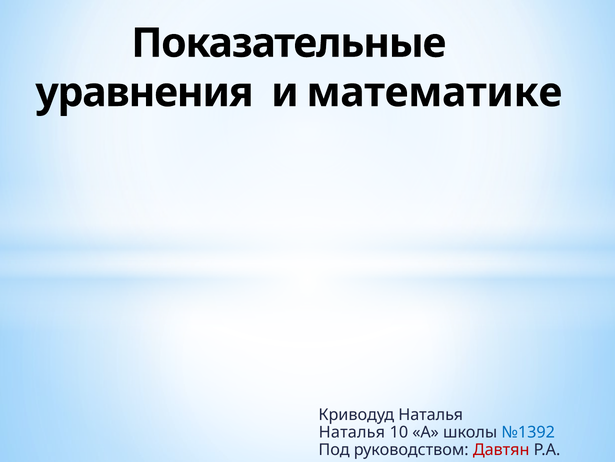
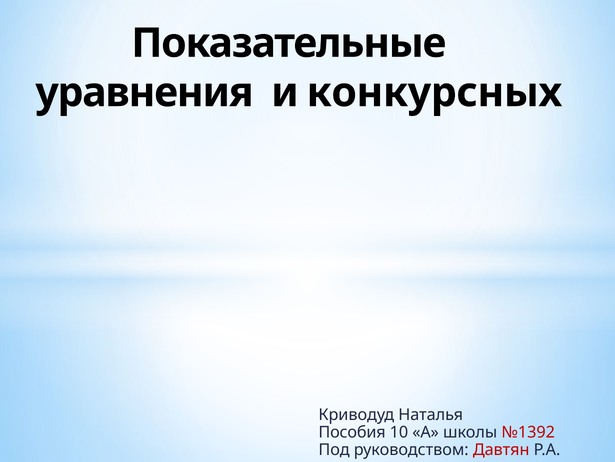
математике: математике -> конкурсных (434, 92)
Наталья: Наталья -> Пособия (352, 432)
№1392 colour: blue -> red (528, 432)
